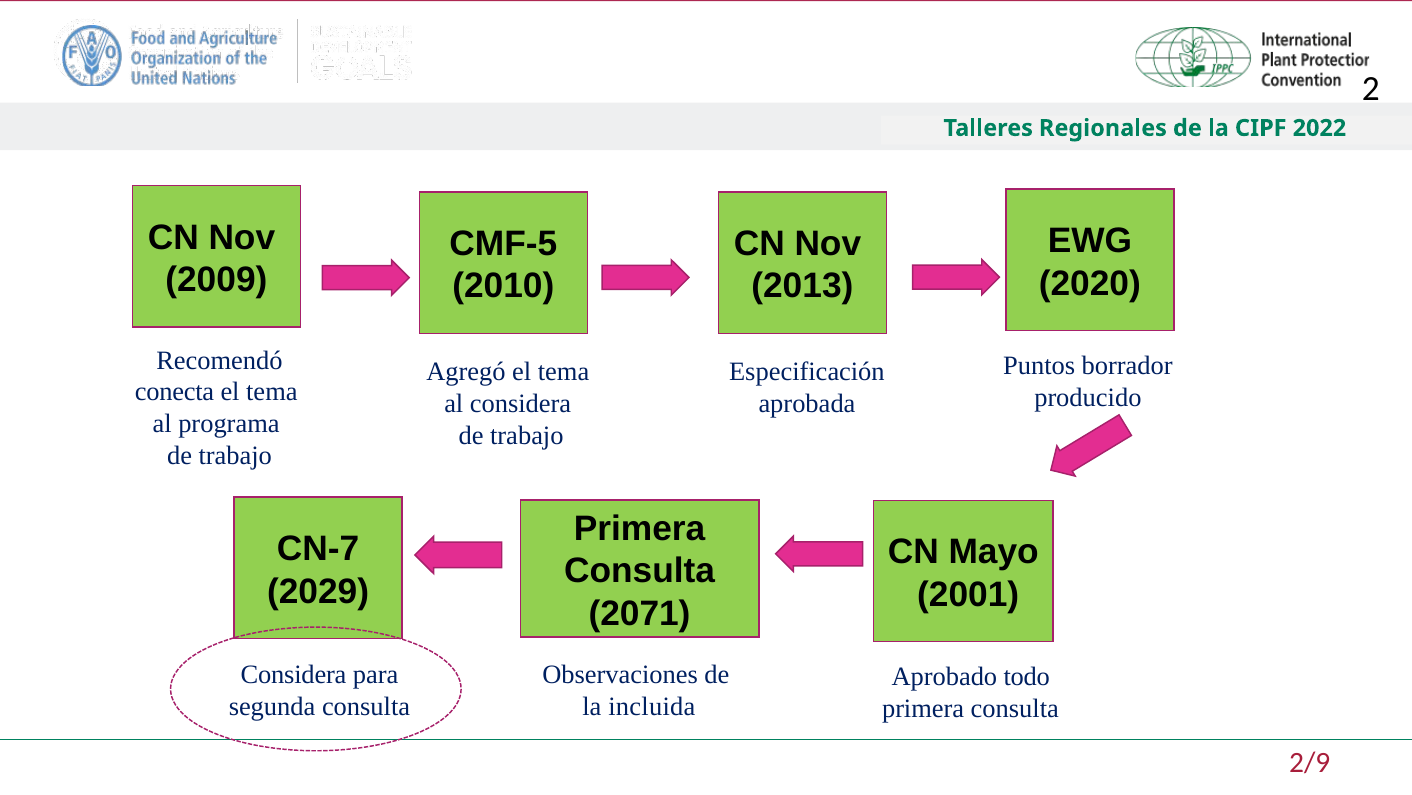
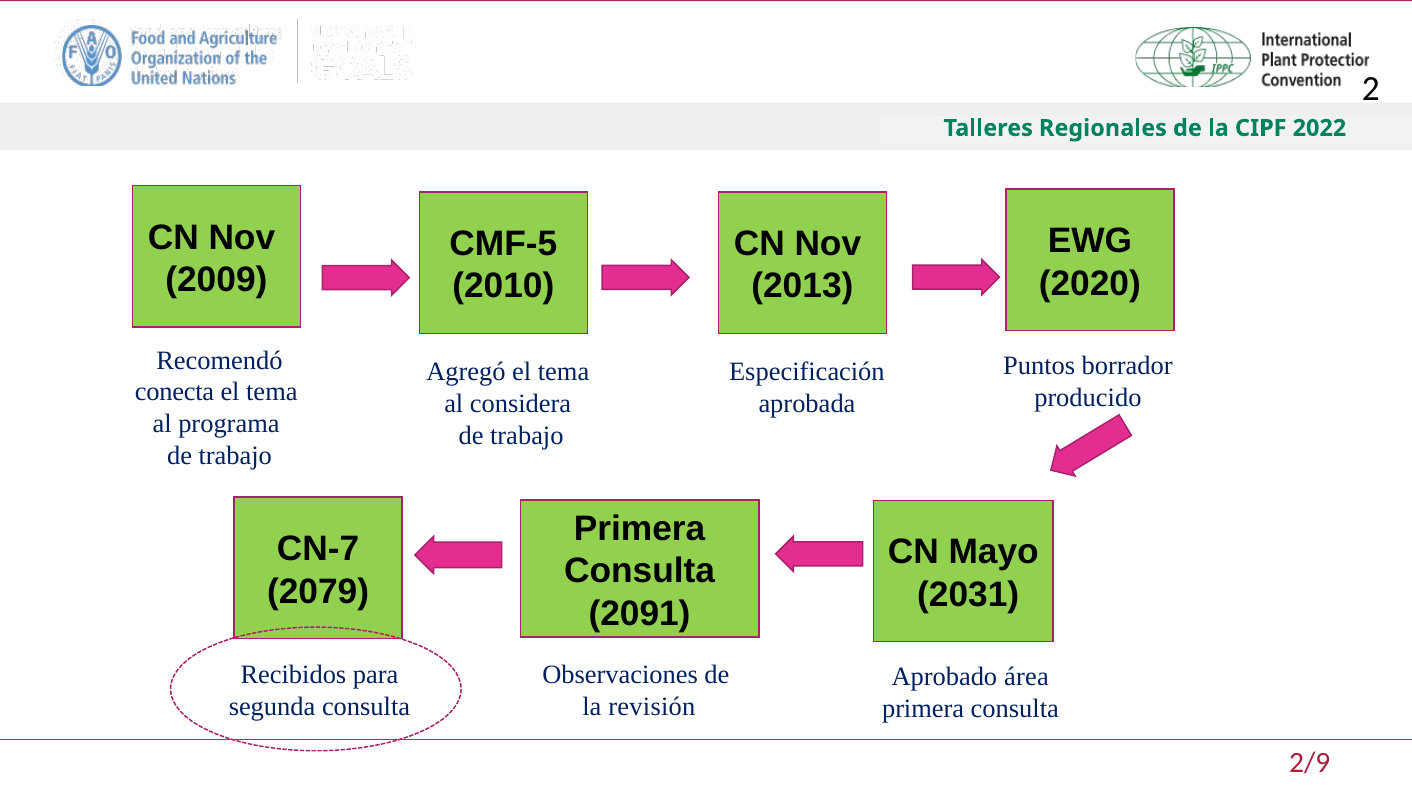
2029: 2029 -> 2079 (318, 591)
2001: 2001 -> 2031 (968, 594)
2071: 2071 -> 2091 (640, 613)
Considera: Considera -> Recibidos (293, 674)
todo: todo -> área (1026, 676)
incluida: incluida -> revisión (652, 706)
